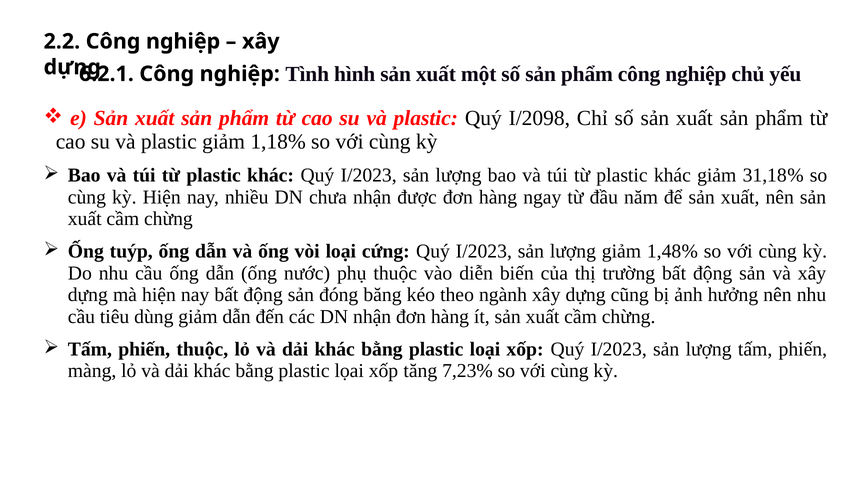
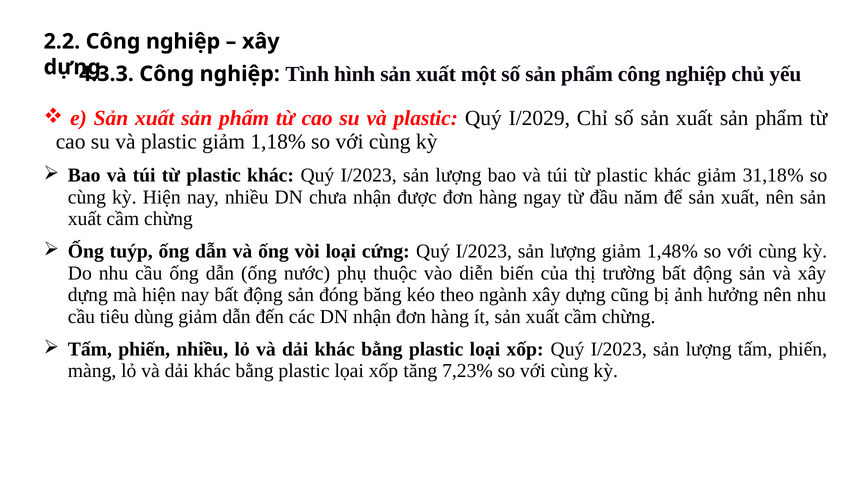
6.2.1: 6.2.1 -> 4.3.3 (106, 74)
I/2098: I/2098 -> I/2029 (539, 118)
phiến thuộc: thuộc -> nhiều (202, 349)
